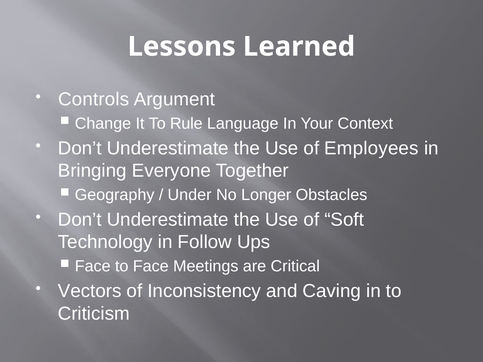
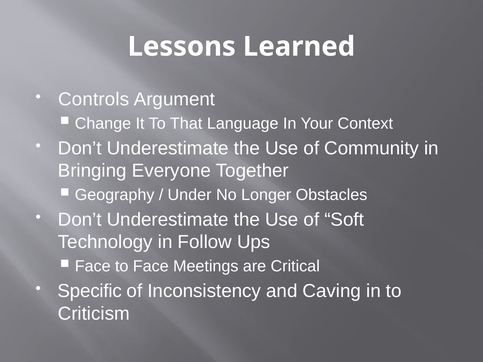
Rule: Rule -> That (186, 123)
Employees: Employees -> Community (372, 148)
Vectors: Vectors -> Specific (90, 291)
